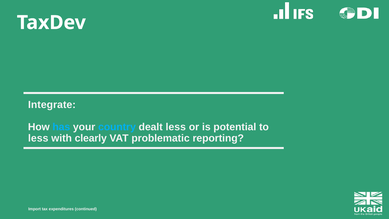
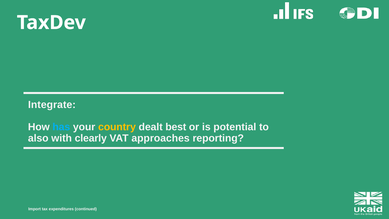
country colour: light blue -> yellow (117, 127)
dealt less: less -> best (176, 127)
less: less -> also (38, 138)
problematic: problematic -> approaches (161, 138)
